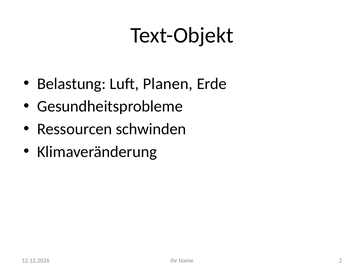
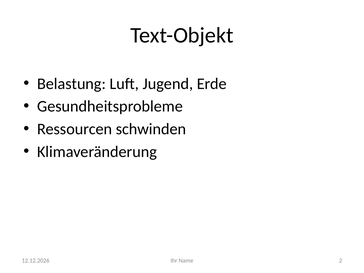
Planen: Planen -> Jugend (168, 84)
